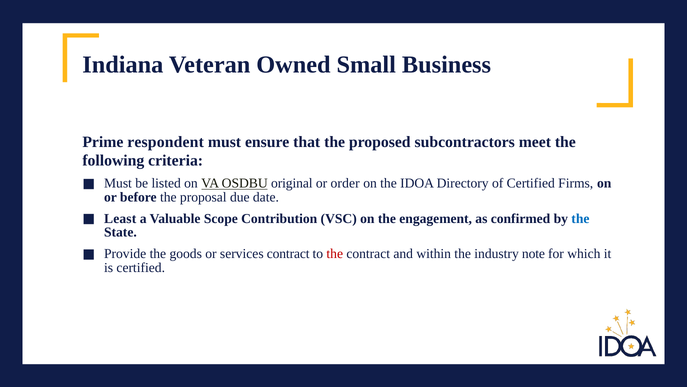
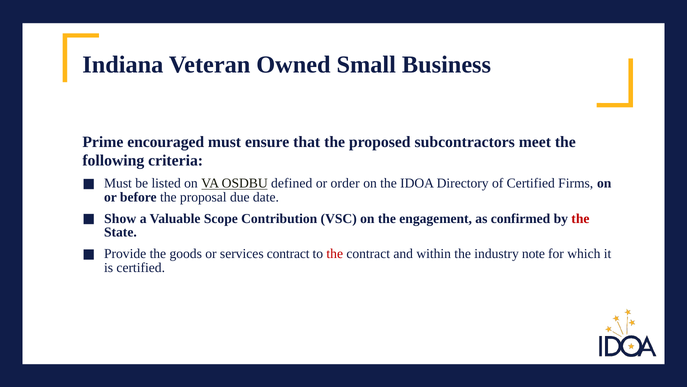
respondent: respondent -> encouraged (166, 142)
original: original -> defined (292, 183)
Least: Least -> Show (120, 218)
the colour: blue -> red (580, 218)
